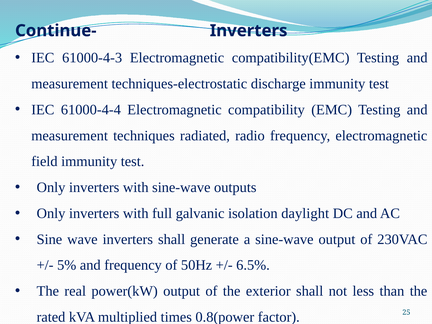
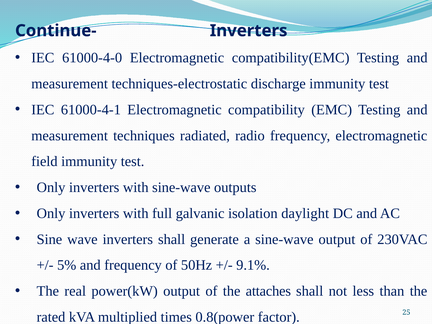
61000-4-3: 61000-4-3 -> 61000-4-0 (92, 58)
61000-4-4: 61000-4-4 -> 61000-4-1 (91, 110)
6.5%: 6.5% -> 9.1% (253, 265)
exterior: exterior -> attaches (268, 291)
